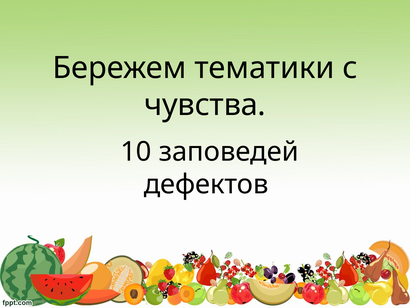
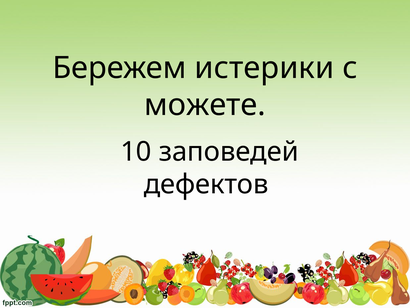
тематики: тематики -> истерики (264, 68)
чувства: чувства -> можете (205, 105)
